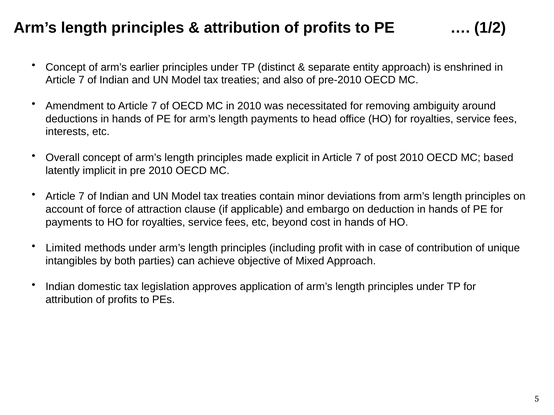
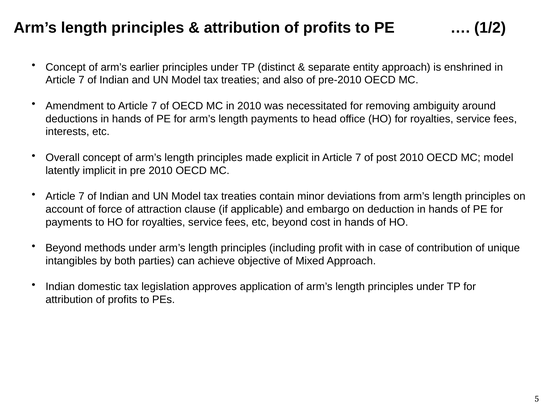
MC based: based -> model (498, 158)
Limited: Limited -> Beyond (63, 248)
